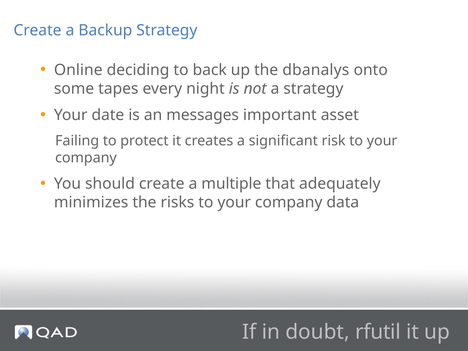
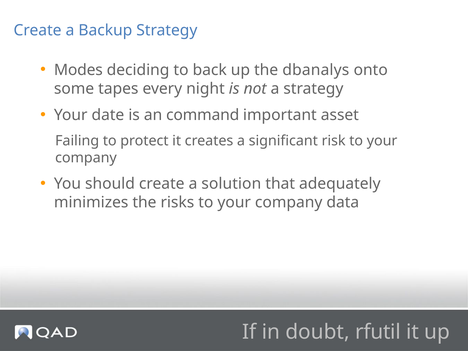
Online: Online -> Modes (78, 70)
messages: messages -> command (203, 115)
multiple: multiple -> solution (231, 184)
